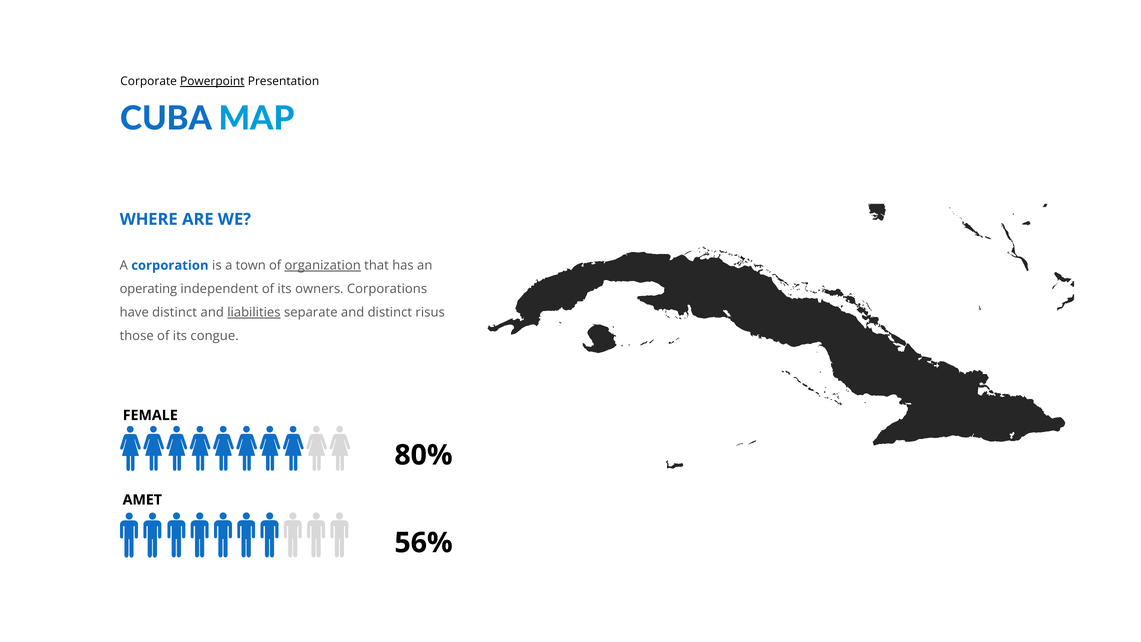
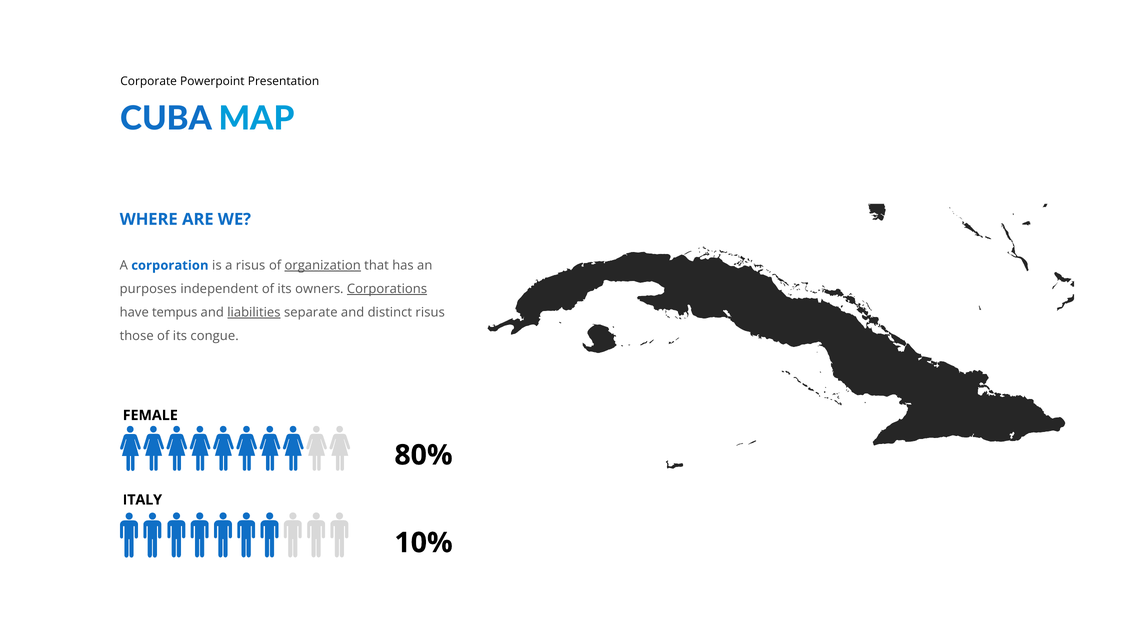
Powerpoint underline: present -> none (212, 81)
a town: town -> risus (251, 265)
operating: operating -> purposes (148, 289)
Corporations underline: none -> present (387, 289)
have distinct: distinct -> tempus (175, 312)
AMET: AMET -> ITALY (142, 500)
56%: 56% -> 10% (424, 543)
